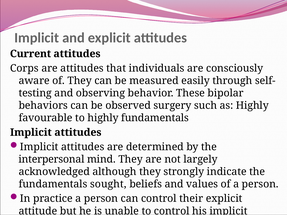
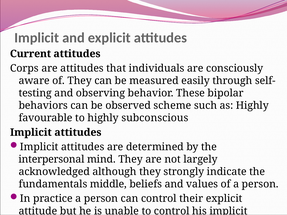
surgery: surgery -> scheme (172, 106)
highly fundamentals: fundamentals -> subconscious (155, 118)
sought: sought -> middle (108, 184)
